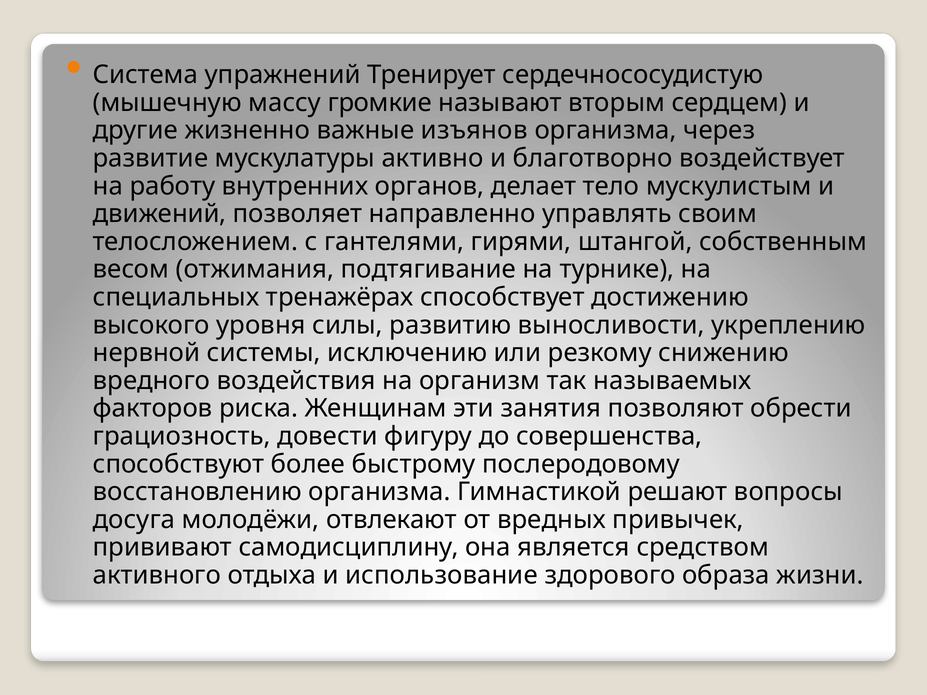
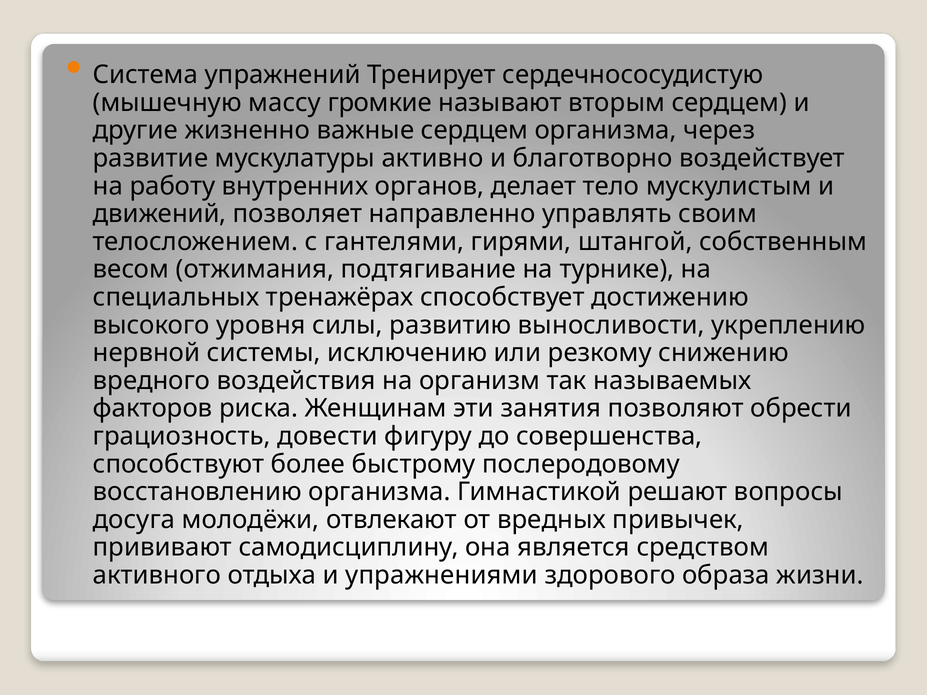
важные изъянов: изъянов -> сердцем (474, 130)
использование: использование -> упражнениями (441, 575)
